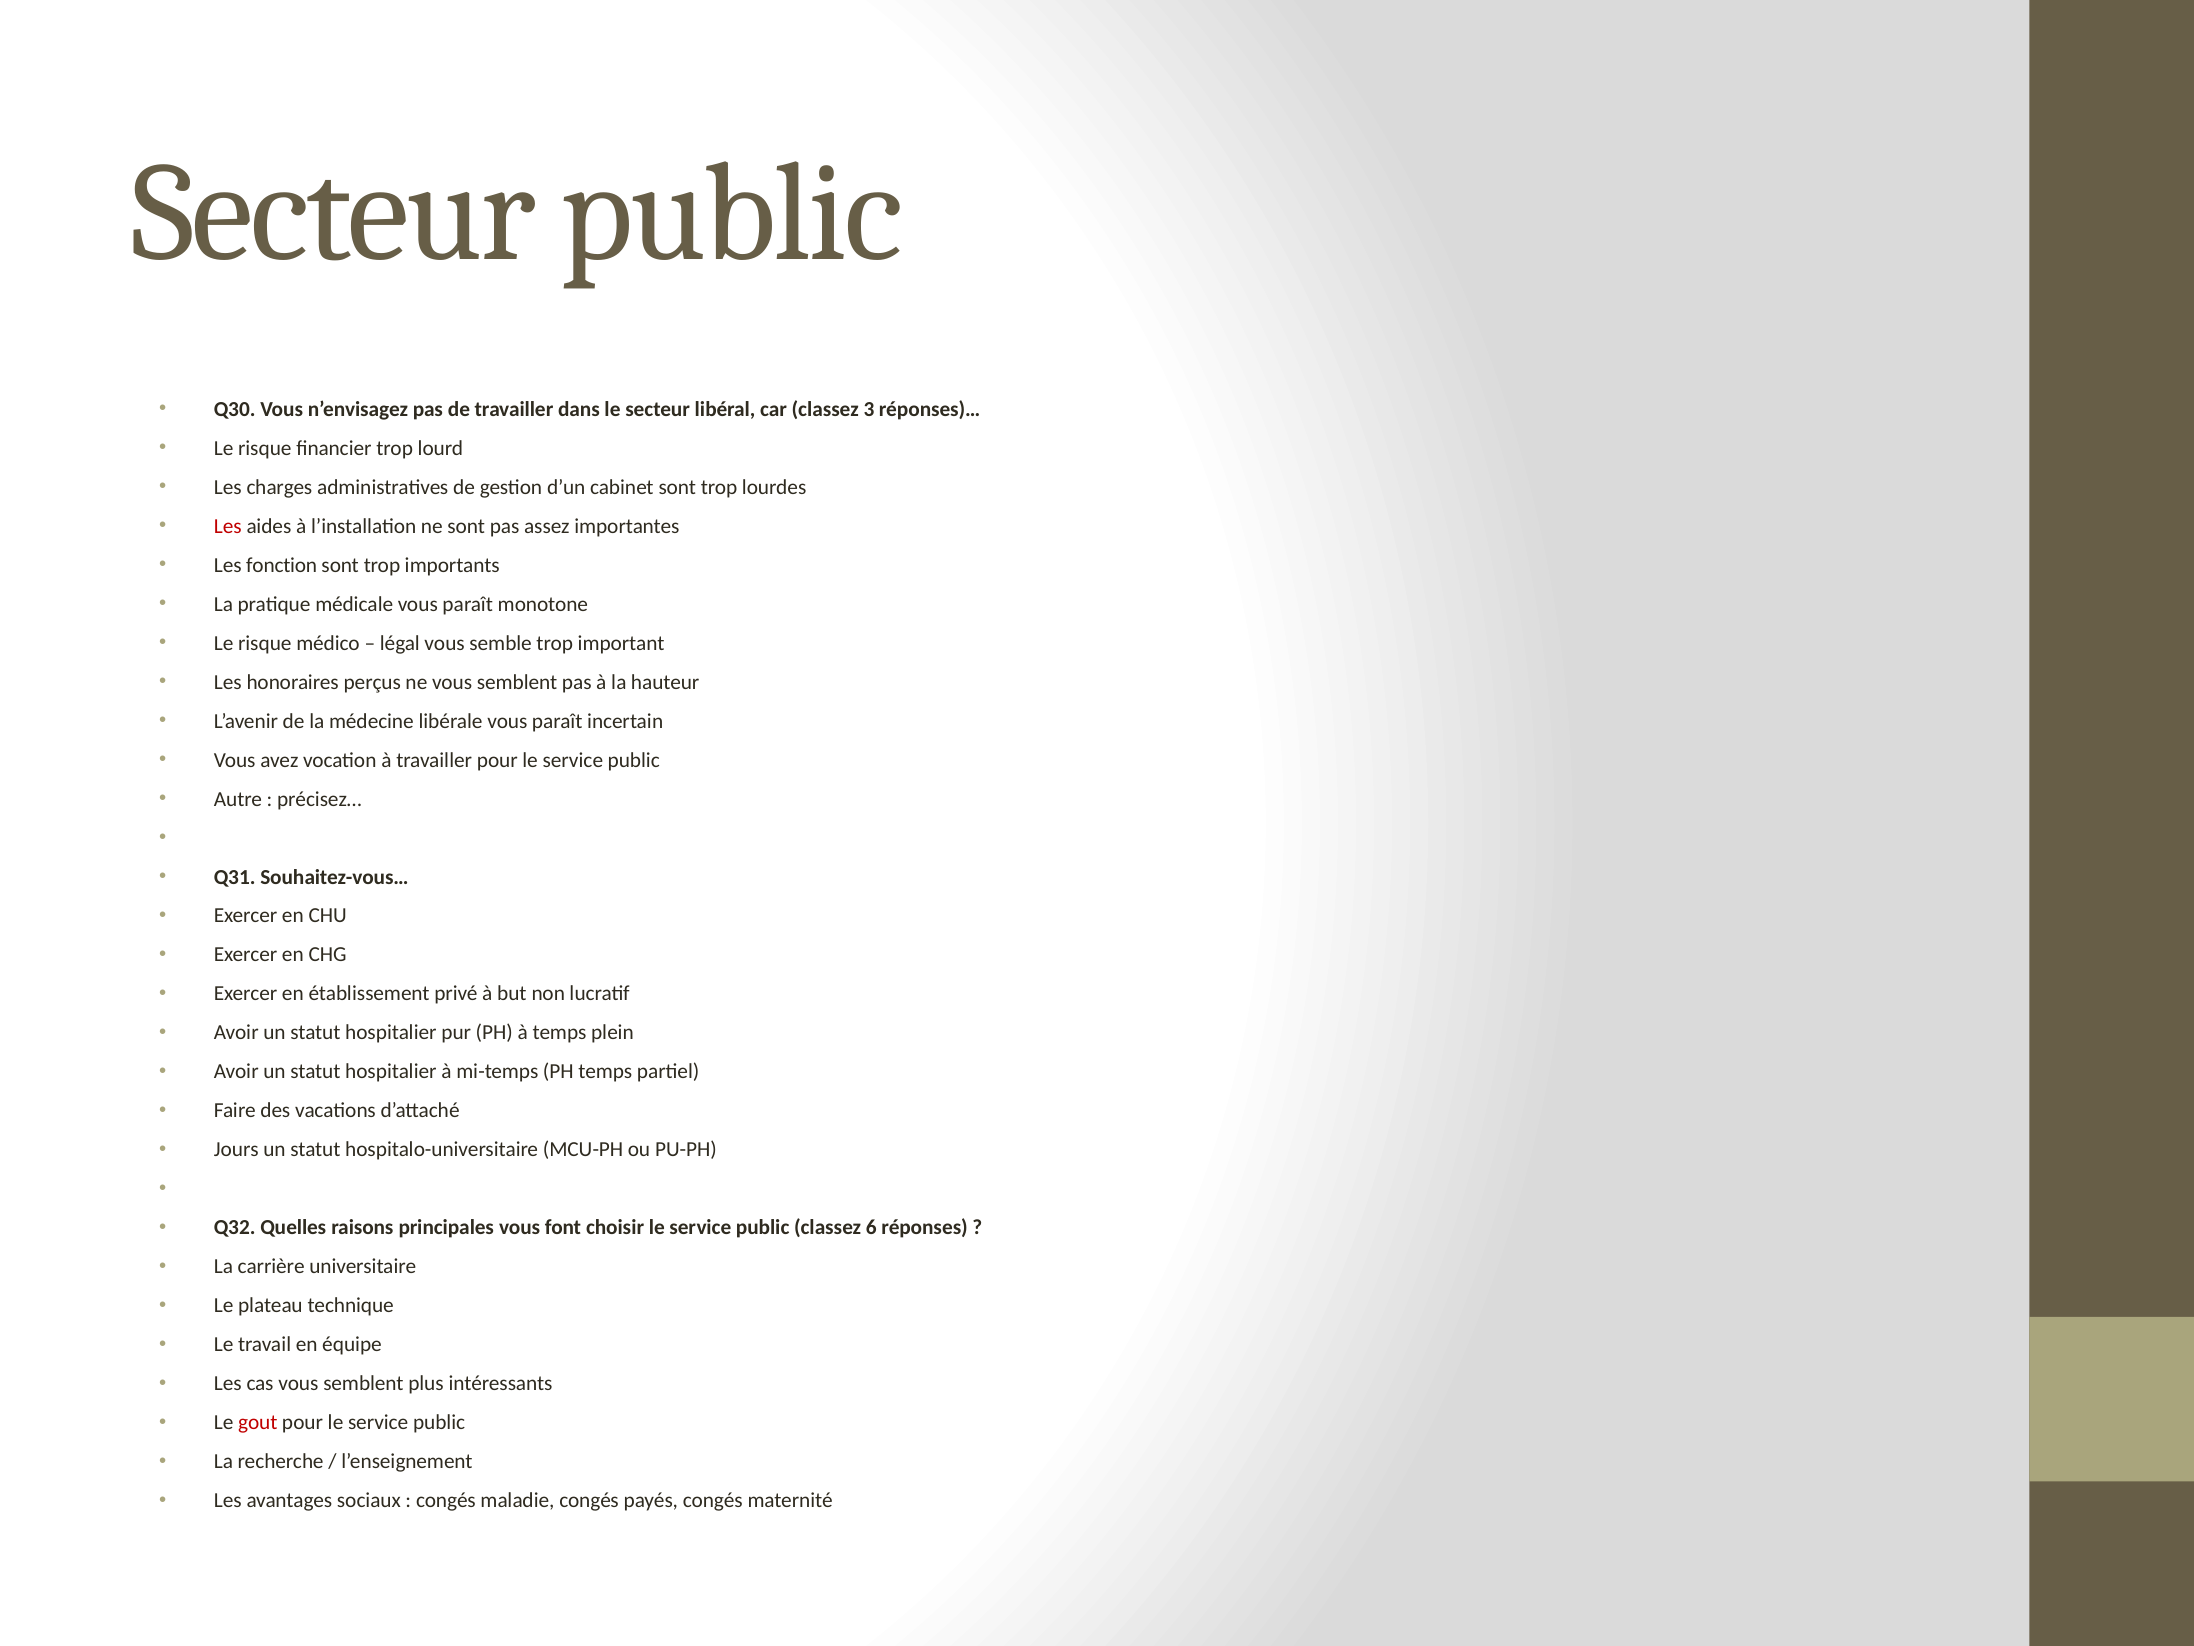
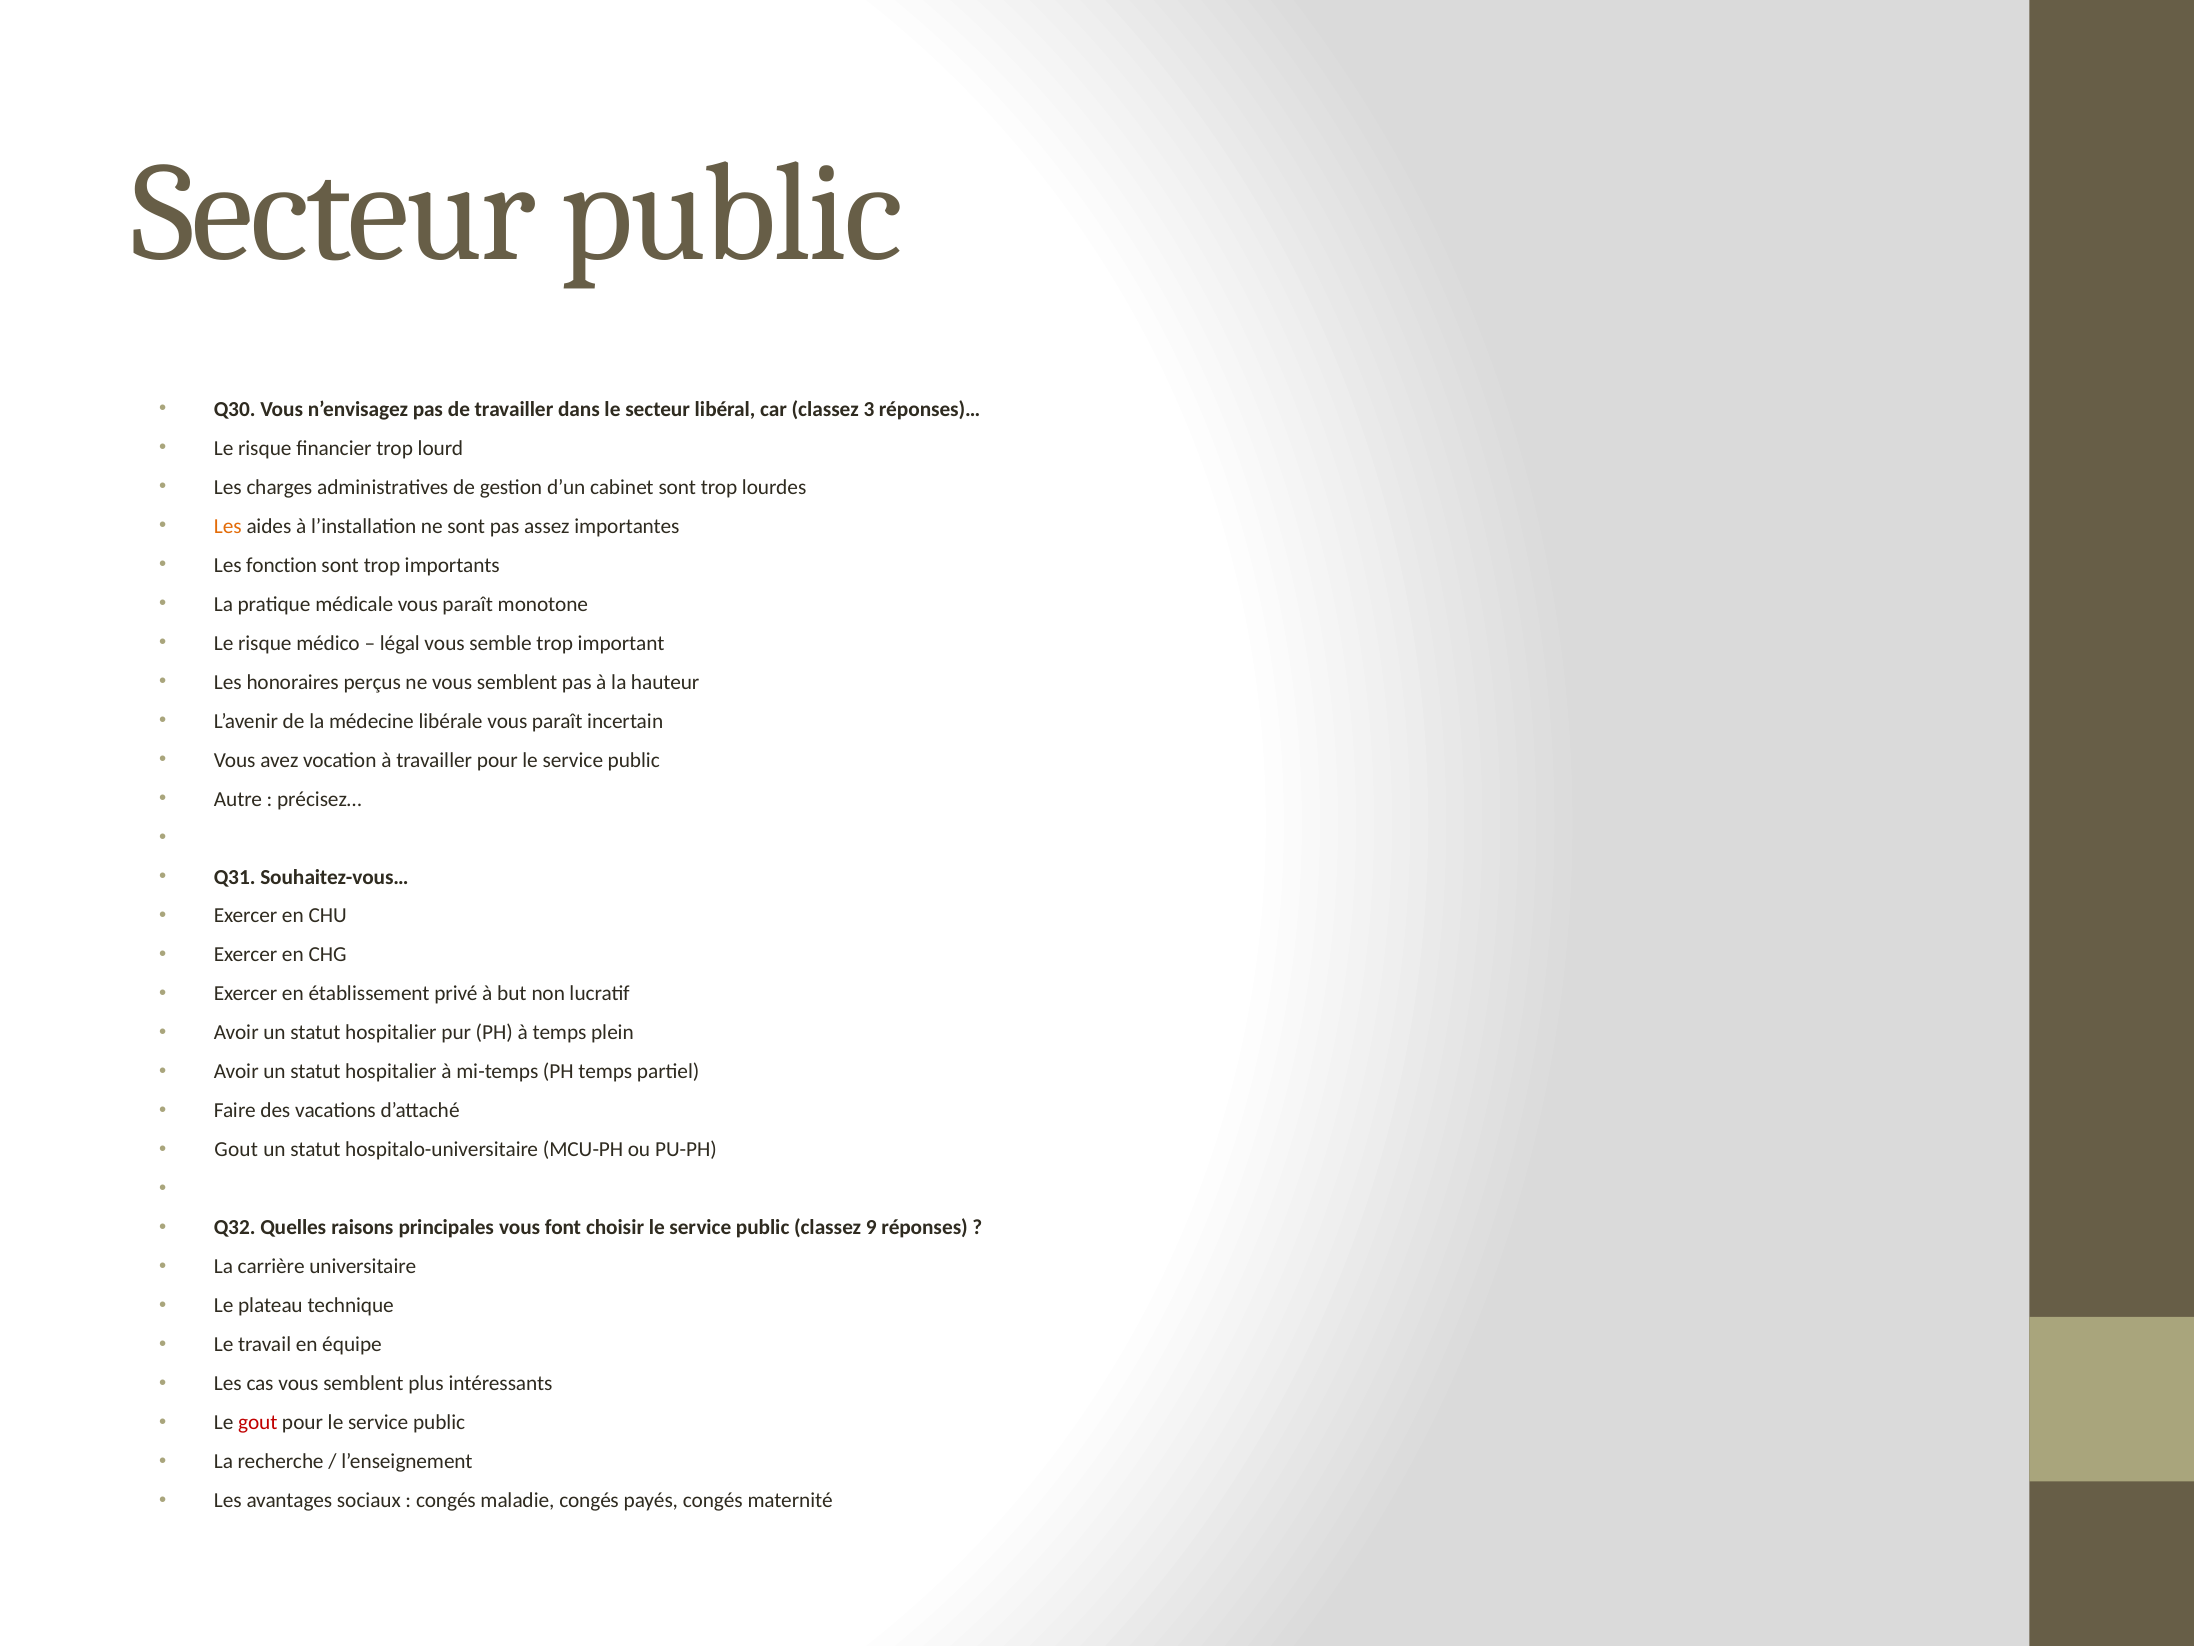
Les colour: red -> orange (228, 526)
Jours: Jours -> Gout (236, 1149)
6: 6 -> 9 (871, 1227)
